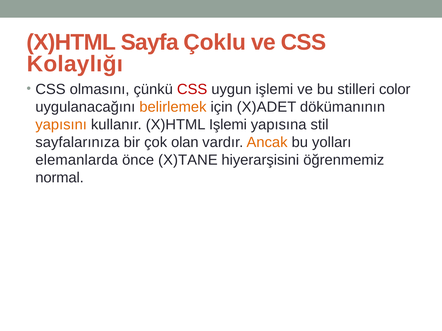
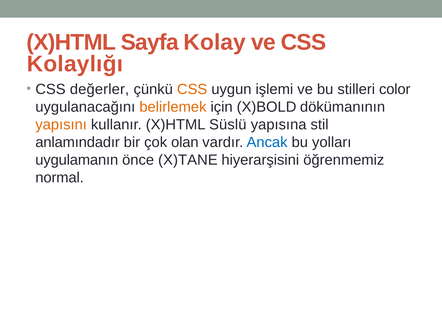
Çoklu: Çoklu -> Kolay (215, 42)
olmasını: olmasını -> değerler (99, 89)
CSS colour: red -> orange (192, 89)
X)ADET: X)ADET -> X)BOLD (267, 107)
X)HTML Işlemi: Işlemi -> Süslü (228, 125)
sayfalarınıza: sayfalarınıza -> anlamındadır (78, 142)
Ancak colour: orange -> blue (267, 142)
elemanlarda: elemanlarda -> uygulamanın (77, 160)
